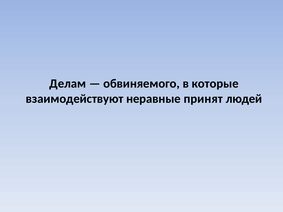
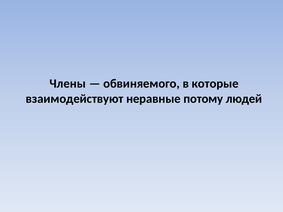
Делам: Делам -> Члены (68, 84)
принят: принят -> потому (203, 99)
